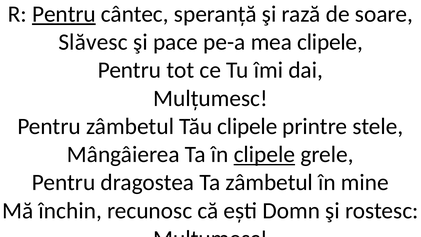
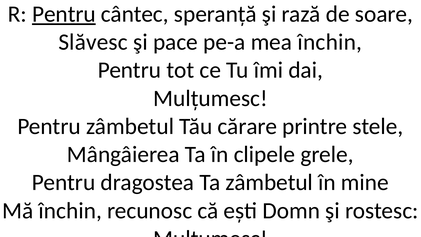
mea clipele: clipele -> închin (330, 42)
Tău clipele: clipele -> cărare (247, 126)
clipele underline: present -> none (264, 154)
